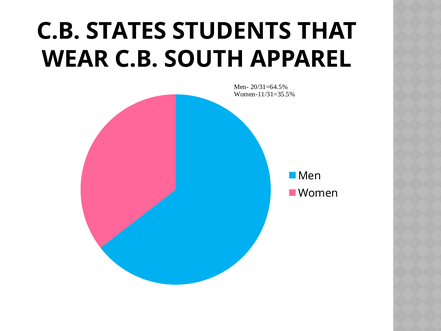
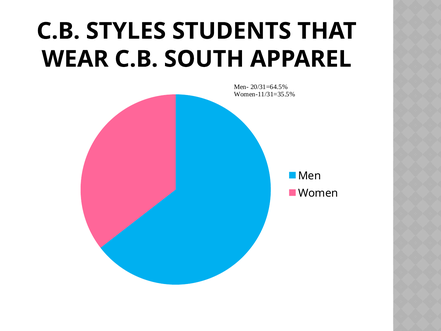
STATES: STATES -> STYLES (126, 31)
